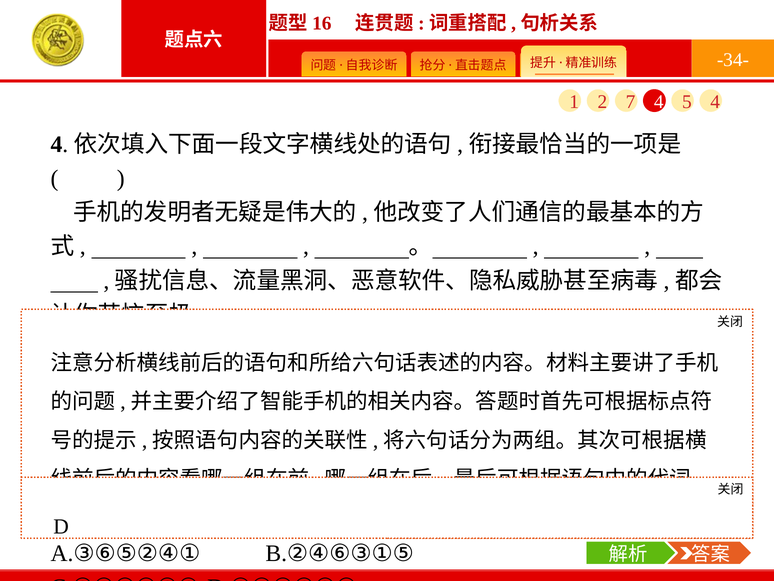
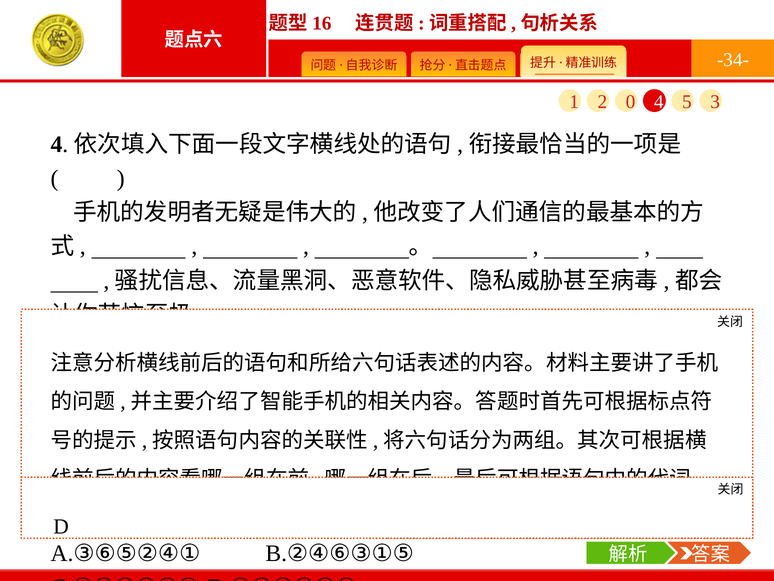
7: 7 -> 0 (631, 102)
5 4: 4 -> 3 (715, 102)
